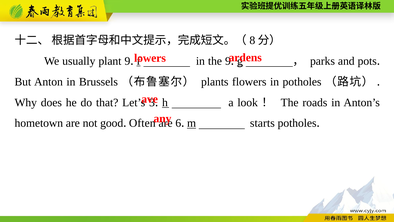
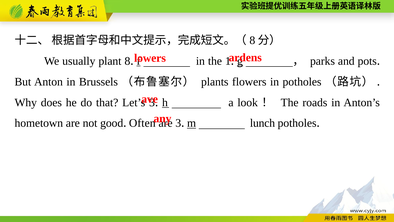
plant 9: 9 -> 8 (127, 61)
the 9: 9 -> 1 (228, 61)
6: 6 -> 3 (178, 123)
starts: starts -> lunch (262, 123)
